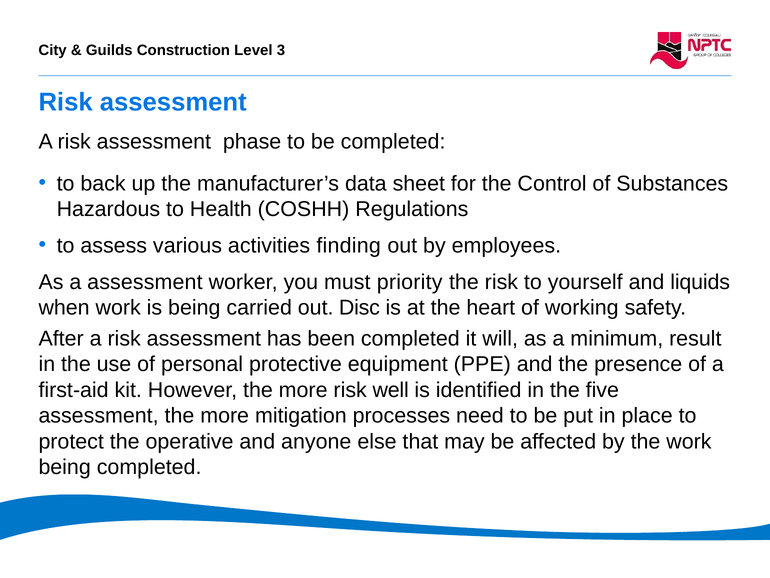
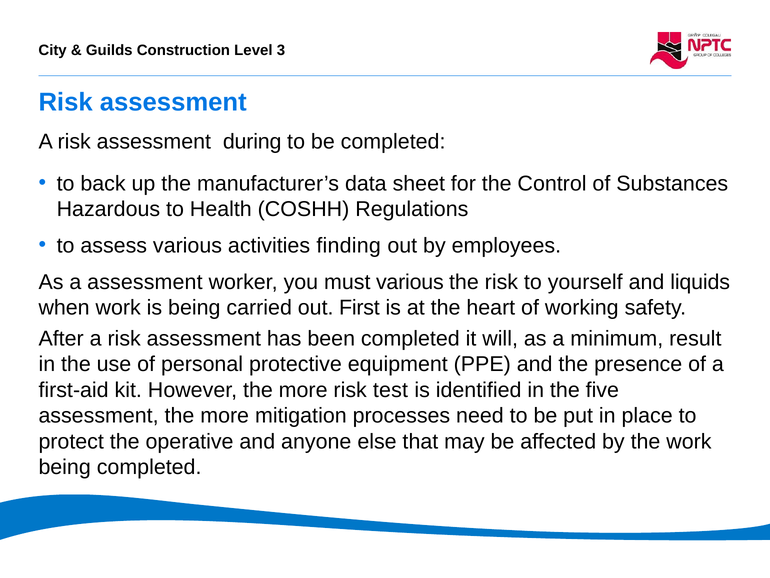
phase: phase -> during (252, 142)
must priority: priority -> various (410, 282)
Disc: Disc -> First (359, 307)
well: well -> test (390, 390)
